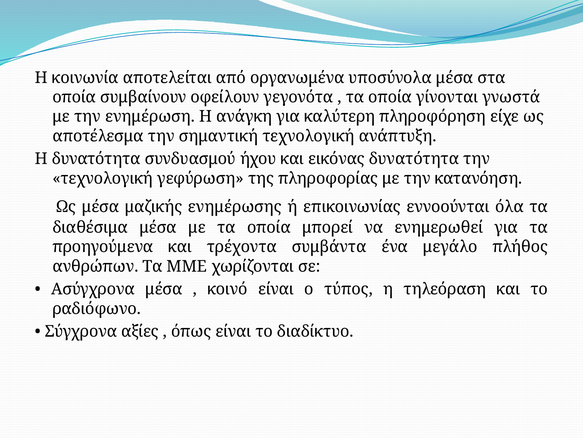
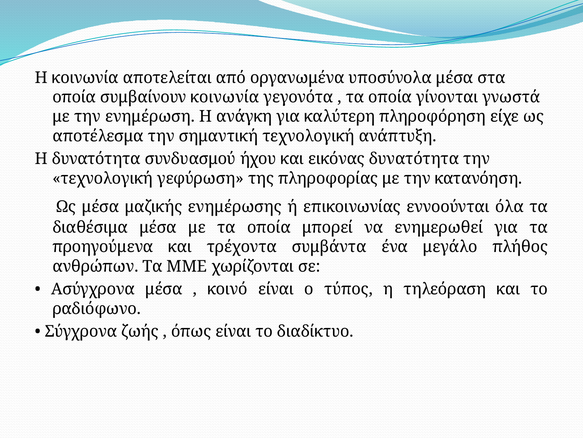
συμβαίνουν οφείλουν: οφείλουν -> κοινωνία (225, 97)
αξίες: αξίες -> ζωής (140, 331)
